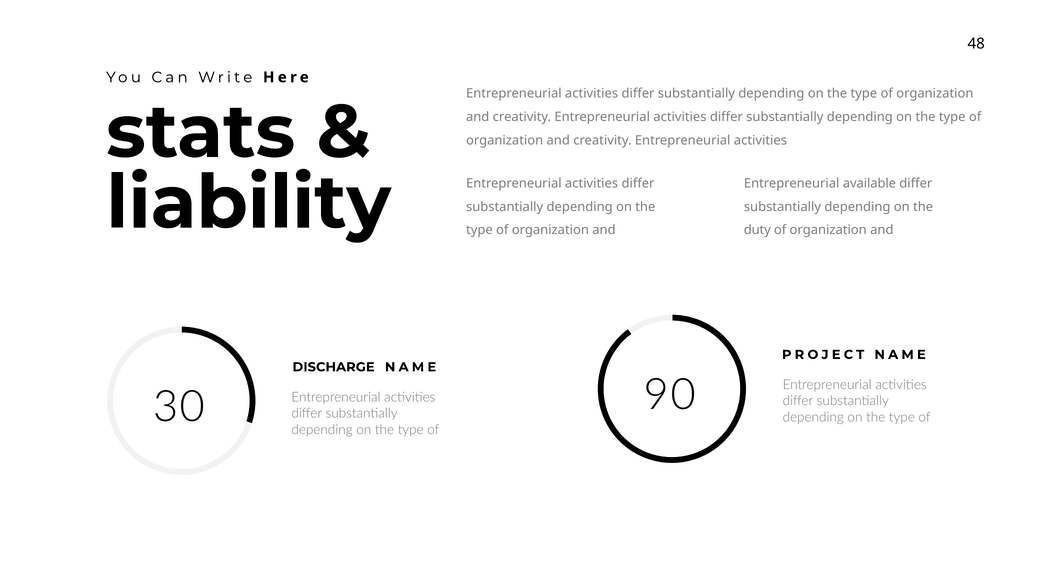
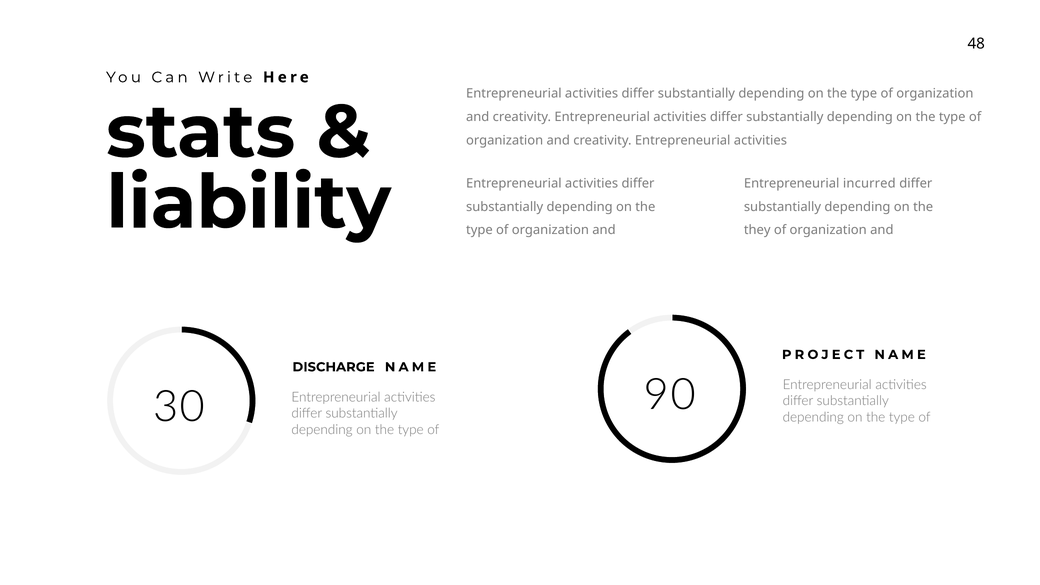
available: available -> incurred (869, 183)
duty: duty -> they (757, 230)
